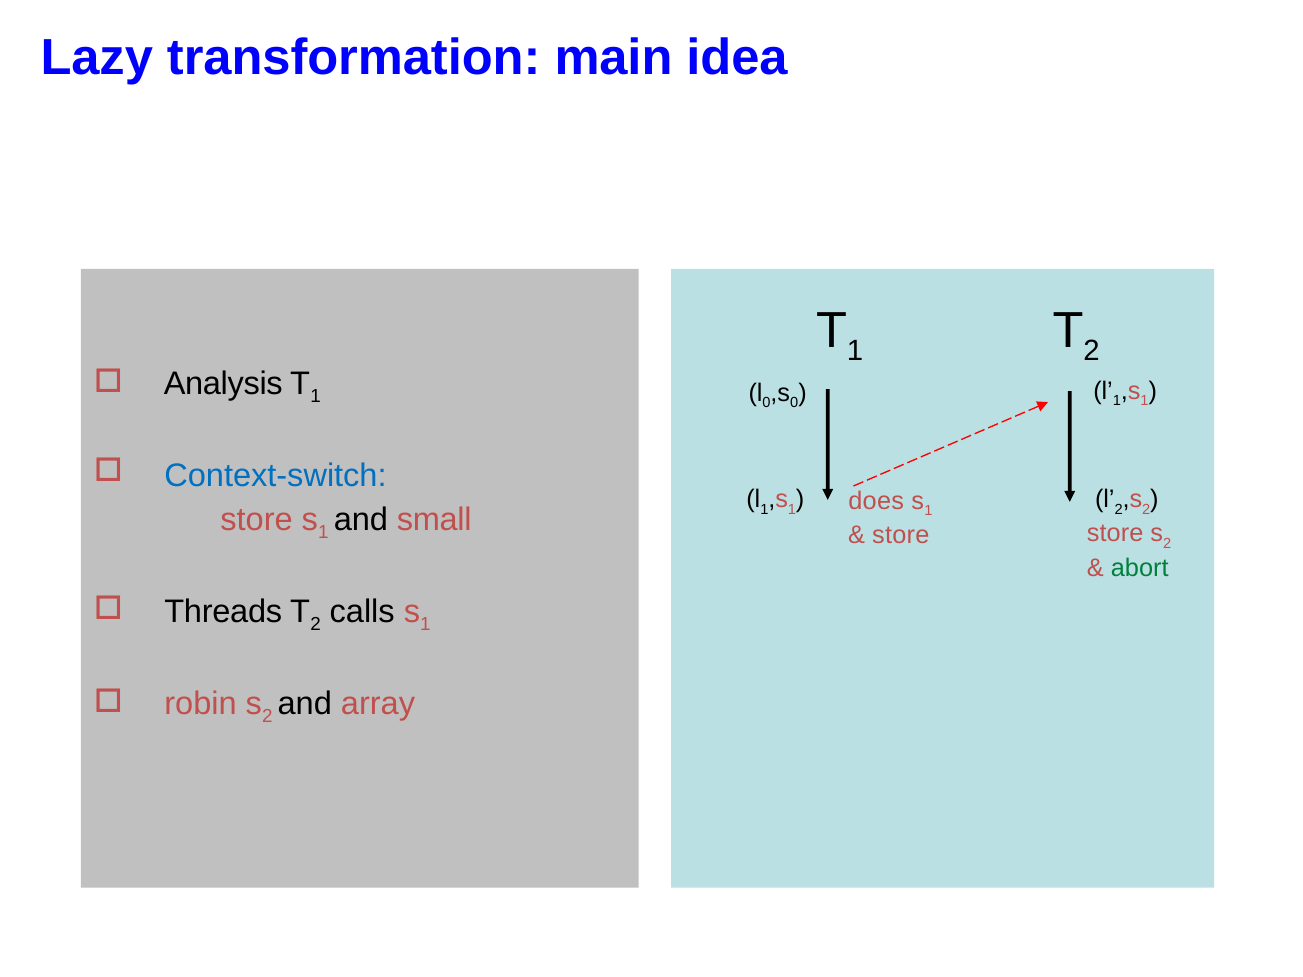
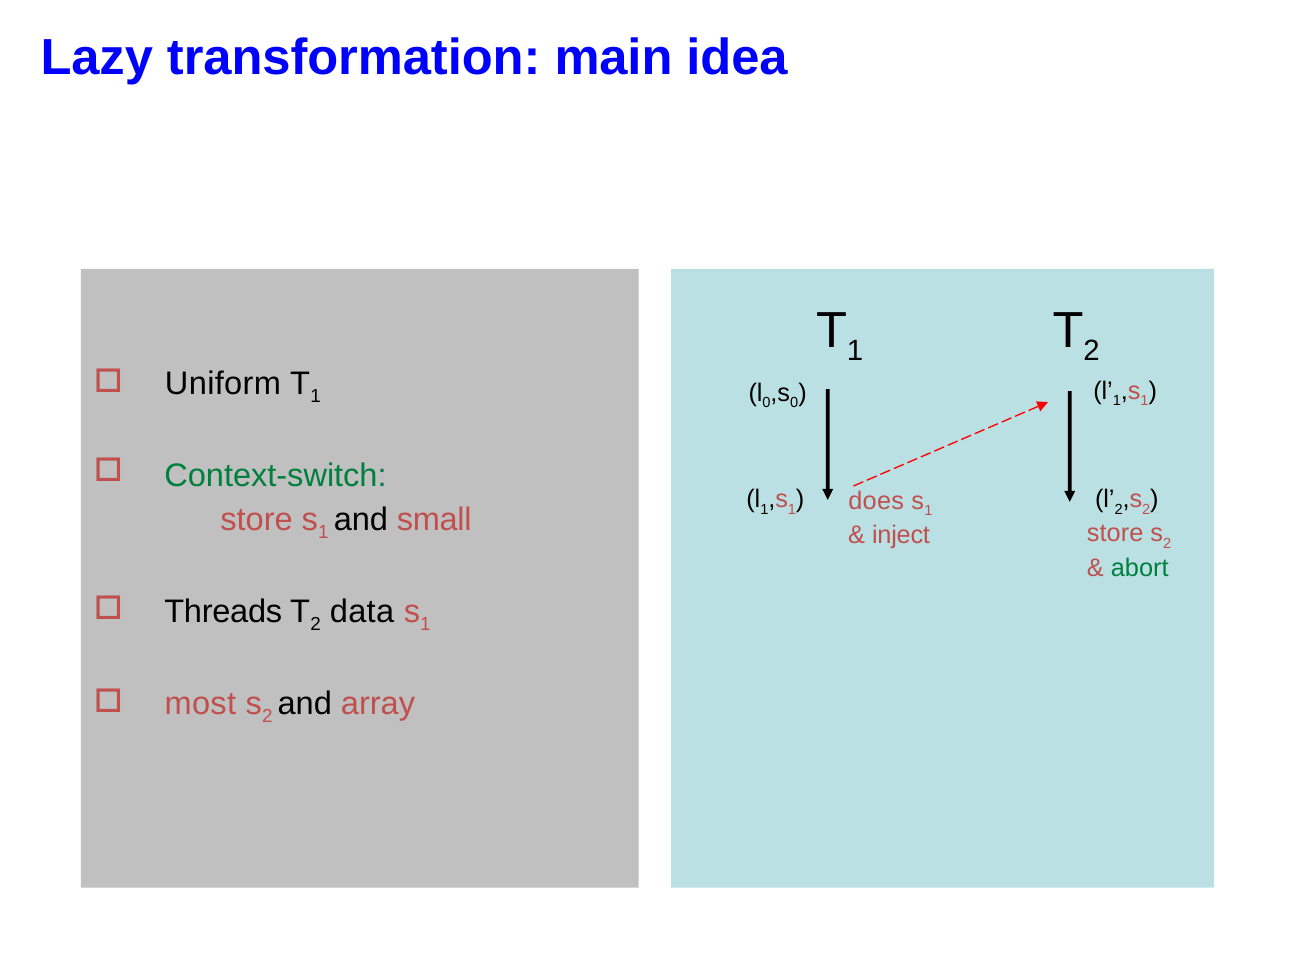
Analysis: Analysis -> Uniform (223, 384)
Context-switch colour: blue -> green (275, 476)
store: store -> inject (901, 536)
calls: calls -> data (362, 612)
robin: robin -> most (200, 704)
